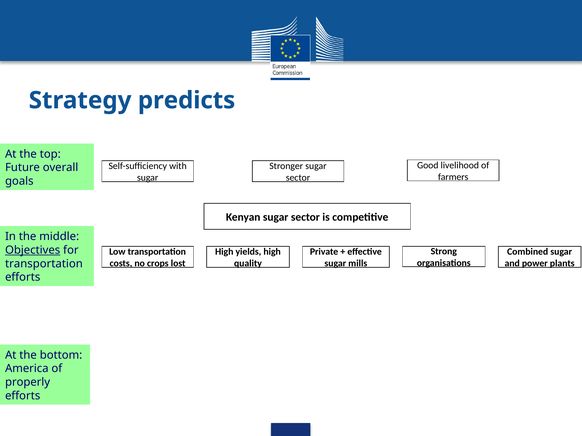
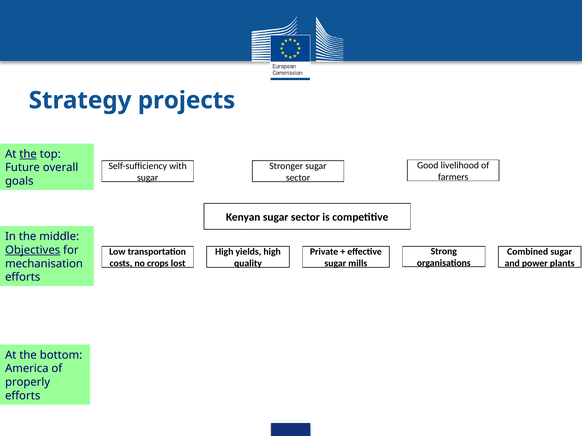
predicts: predicts -> projects (187, 100)
the underline: none -> present (28, 154)
transportation: transportation -> mechanisation (44, 264)
